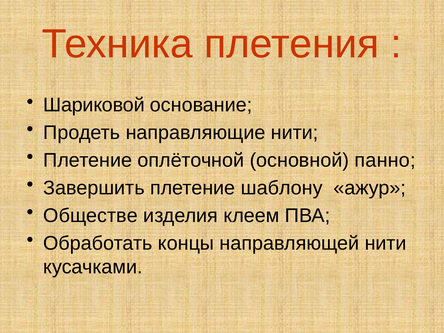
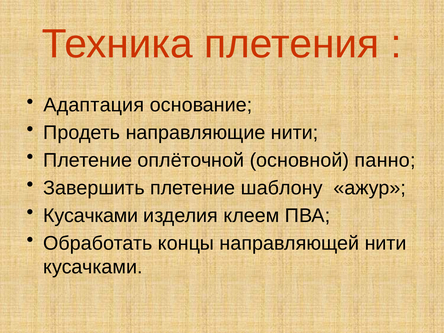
Шариковой: Шариковой -> Адаптация (94, 105)
Обществе: Обществе -> Кусачками (91, 216)
